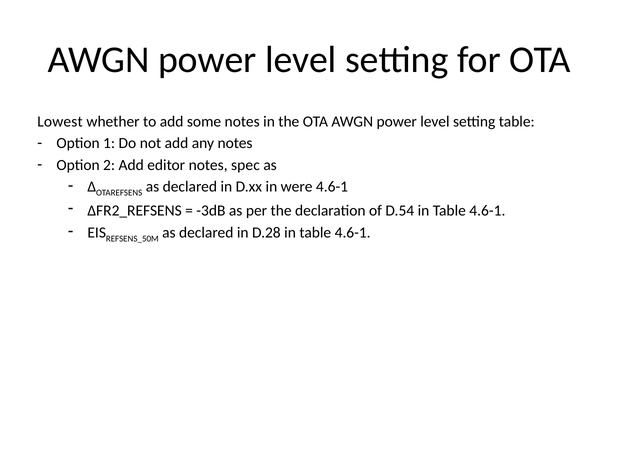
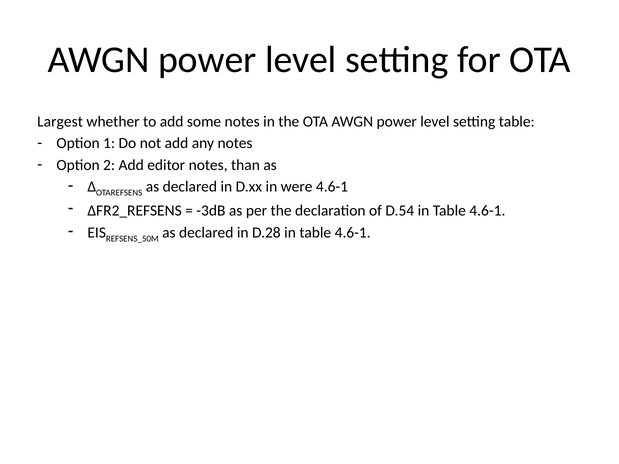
Lowest: Lowest -> Largest (60, 122)
spec: spec -> than (245, 165)
